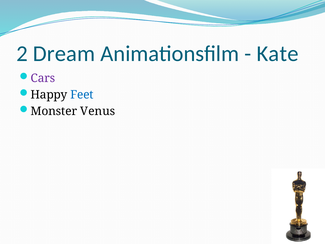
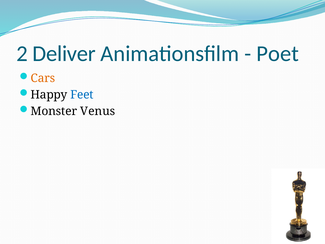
Dream: Dream -> Deliver (64, 54)
Kate: Kate -> Poet (278, 54)
Cars colour: purple -> orange (43, 78)
